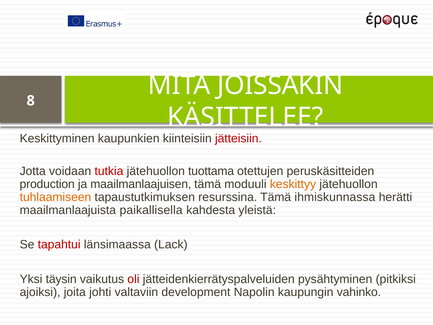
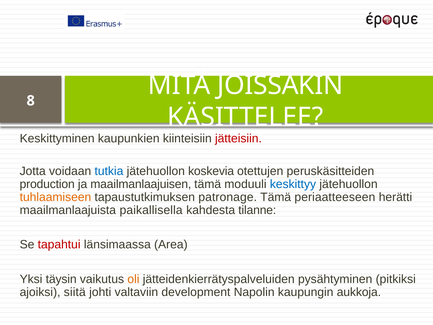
tutkia colour: red -> blue (109, 171)
tuottama: tuottama -> koskevia (211, 171)
keskittyy colour: orange -> blue (293, 184)
resurssina: resurssina -> patronage (228, 197)
ihmiskunnassa: ihmiskunnassa -> periaatteeseen (335, 197)
yleistä: yleistä -> tilanne (257, 210)
Lack: Lack -> Area (171, 244)
oli colour: red -> orange (133, 279)
joita: joita -> siitä (75, 292)
vahinko: vahinko -> aukkoja (359, 292)
